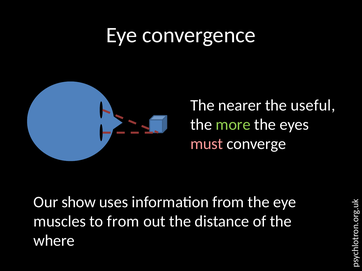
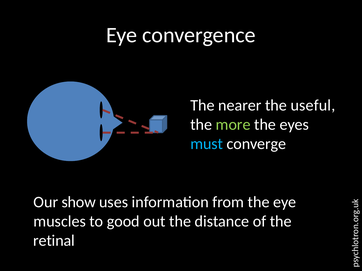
must colour: pink -> light blue (207, 144)
to from: from -> good (123, 222)
where: where -> retinal (54, 241)
